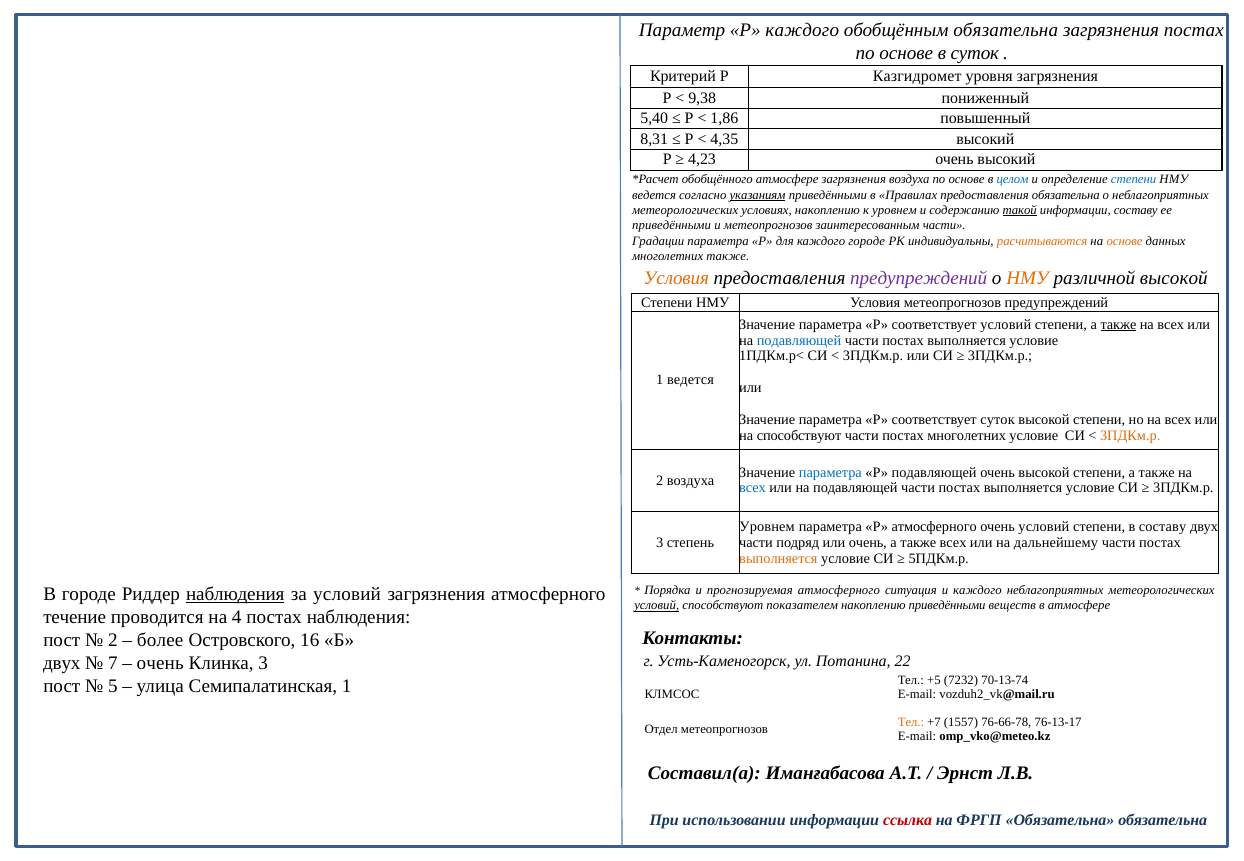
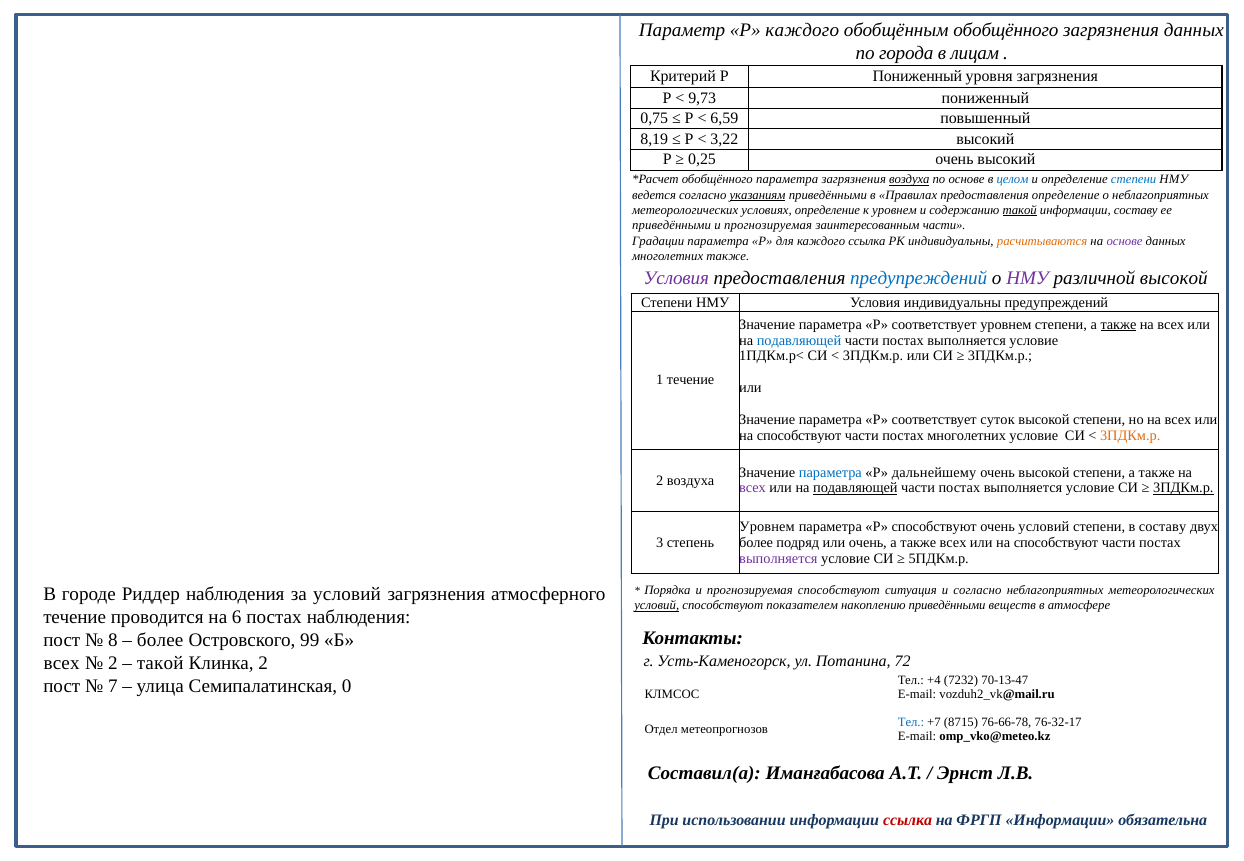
обобщённым обязательна: обязательна -> обобщённого (1006, 30)
загрязнения постах: постах -> данных (1194, 30)
основе: основе -> города (906, 53)
в суток: суток -> лицам (975, 53)
Р Казгидромет: Казгидромет -> Пониженный (917, 76)
9,38: 9,38 -> 9,73 (702, 98)
5,40: 5,40 -> 0,75 (654, 118)
1,86: 1,86 -> 6,59 (724, 118)
8,31: 8,31 -> 8,19 (654, 139)
4,35: 4,35 -> 3,22 (724, 139)
4,23: 4,23 -> 0,25 (702, 160)
обобщённого атмосфере: атмосфере -> параметра (787, 180)
воздуха underline: none -> present (909, 180)
предоставления обязательна: обязательна -> определение (1066, 195)
условиях накоплению: накоплению -> определение (827, 210)
метеопрогнозов: метеопрогнозов -> прогнозируемая (768, 226)
каждого городе: городе -> ссылка (867, 241)
основе colour: orange -> purple (1125, 241)
Условия colour: orange -> purple (676, 279)
предупреждений colour: purple -> blue (919, 279)
НМУ colour: orange -> purple (1028, 279)
Условия метеопрогнозов: метеопрогнозов -> индивидуальны (953, 302)
соответствует условий: условий -> уровнем (1006, 324)
1 ведется: ведется -> течение (691, 380)
Р подавляющей: подавляющей -> дальнейшему (934, 472)
всех colour: blue -> purple (753, 488)
подавляющей underline: none -> present (855, 488)
3ПДКм.р underline: none -> present (1183, 488)
Р атмосферного: атмосферного -> способствуют (934, 527)
части: части -> более (756, 543)
дальнейшему: дальнейшему -> способствуют (1056, 543)
выполняется colour: orange -> purple (778, 559)
наблюдения underline: present -> none (235, 595)
прогнозируемая атмосферного: атмосферного -> способствуют (839, 591)
и каждого: каждого -> согласно (977, 591)
4: 4 -> 6 (237, 617)
2: 2 -> 8 (113, 640)
16: 16 -> 99 (310, 640)
22: 22 -> 72 (903, 661)
двух: двух -> всех (62, 663)
7: 7 -> 2 (113, 663)
очень: очень -> такой (160, 663)
Клинка 3: 3 -> 2 (263, 663)
+5: +5 -> +4 (934, 680)
70-13-74: 70-13-74 -> 70-13-47 (1005, 680)
5: 5 -> 7 (113, 686)
Семипалатинская 1: 1 -> 0 (347, 686)
Тел colour: orange -> blue (911, 722)
1557: 1557 -> 8715 (961, 722)
76-13-17: 76-13-17 -> 76-32-17 (1058, 722)
ФРГП Обязательна: Обязательна -> Информации (1060, 820)
